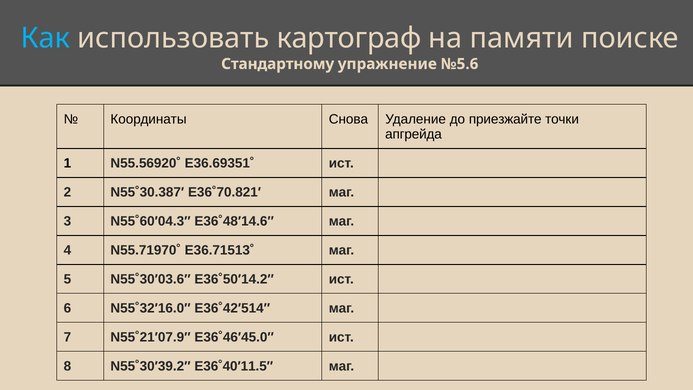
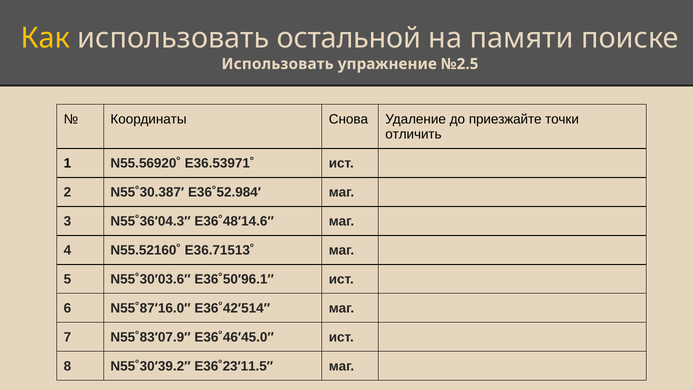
Как colour: light blue -> yellow (46, 38)
картограф: картограф -> остальной (349, 38)
Стандартному: Стандартному -> Использовать (278, 64)
№5.6: №5.6 -> №2.5 (460, 64)
апгрейда: апгрейда -> отличить (413, 134)
E36.69351˚: E36.69351˚ -> E36.53971˚ (220, 163)
E36˚70.821′: E36˚70.821′ -> E36˚52.984′ (225, 192)
N55˚60′04.3″: N55˚60′04.3″ -> N55˚36′04.3″ (151, 221)
N55.71970˚: N55.71970˚ -> N55.52160˚ (146, 250)
E36˚50′14.2″: E36˚50′14.2″ -> E36˚50′96.1″ (234, 279)
N55˚32′16.0″: N55˚32′16.0″ -> N55˚87′16.0″ (151, 308)
N55˚21′07.9″: N55˚21′07.9″ -> N55˚83′07.9″ (151, 337)
E36˚40′11.5″: E36˚40′11.5″ -> E36˚23′11.5″ (234, 366)
